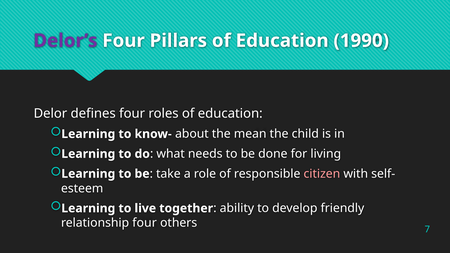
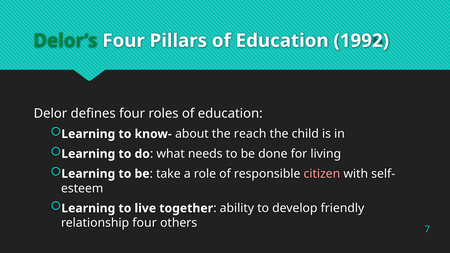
Delor’s colour: purple -> green (65, 41)
1990: 1990 -> 1992 (361, 41)
mean: mean -> reach (250, 134)
